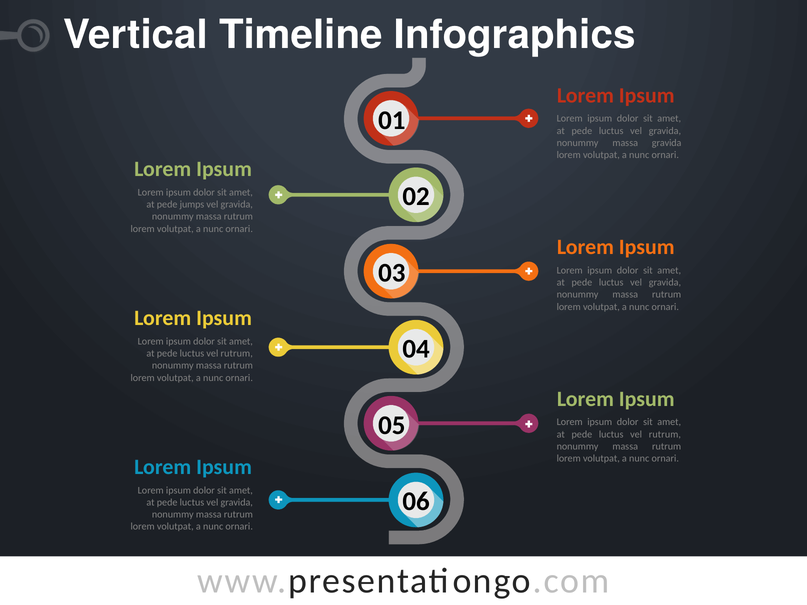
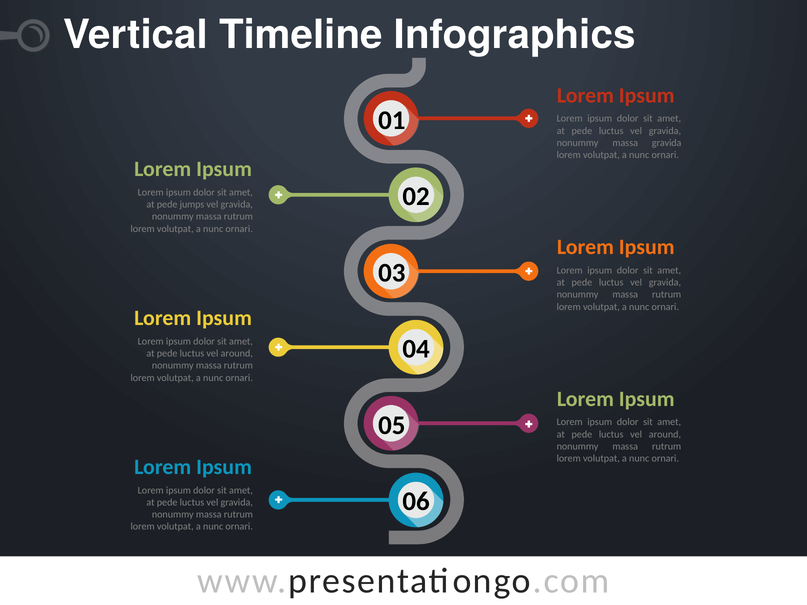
rutrum: rutrum -> around (237, 354)
rutrum: rutrum -> around (665, 434)
